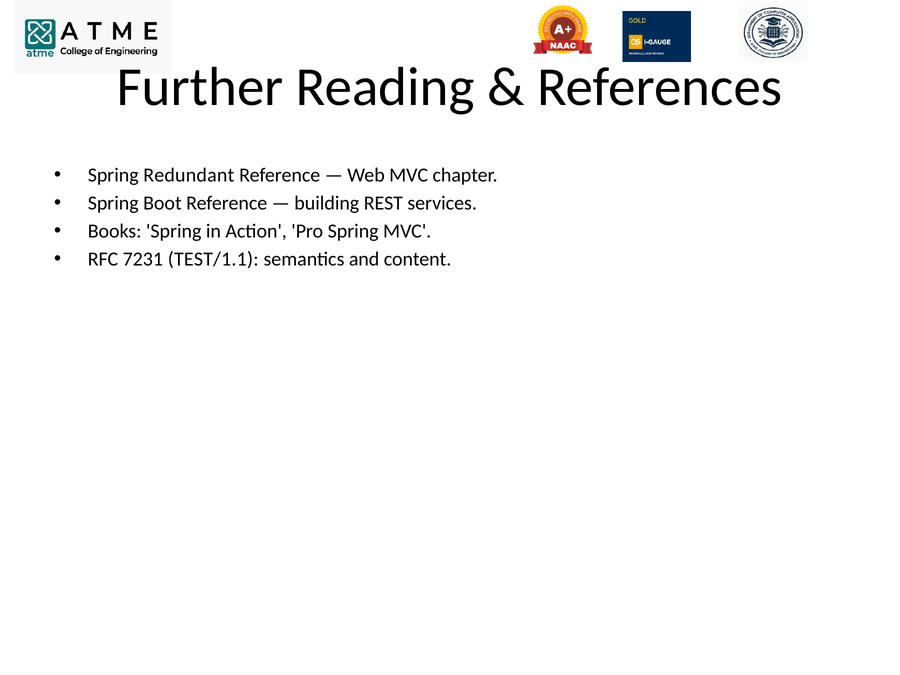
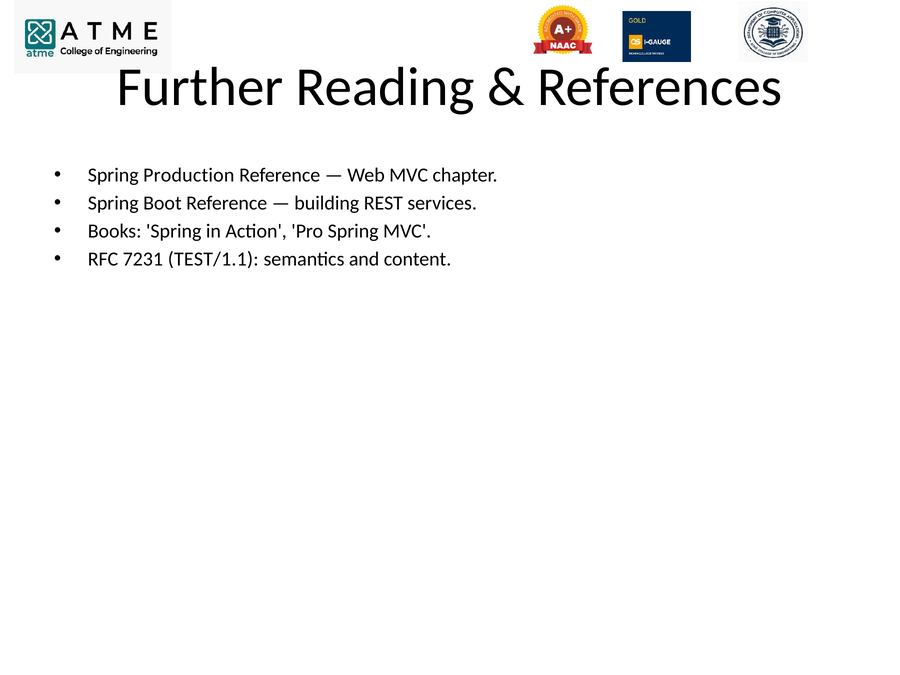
Redundant: Redundant -> Production (189, 175)
